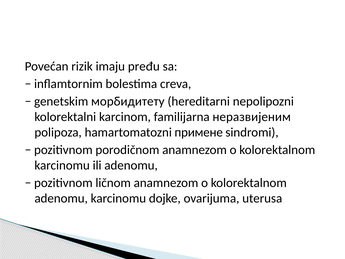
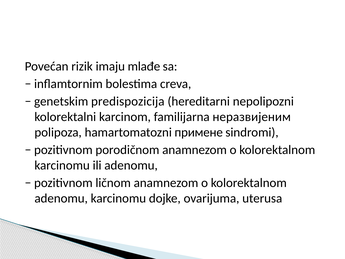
pređu: pređu -> mlađe (144, 66)
морбидитету: морбидитету -> predispozicija (128, 101)
